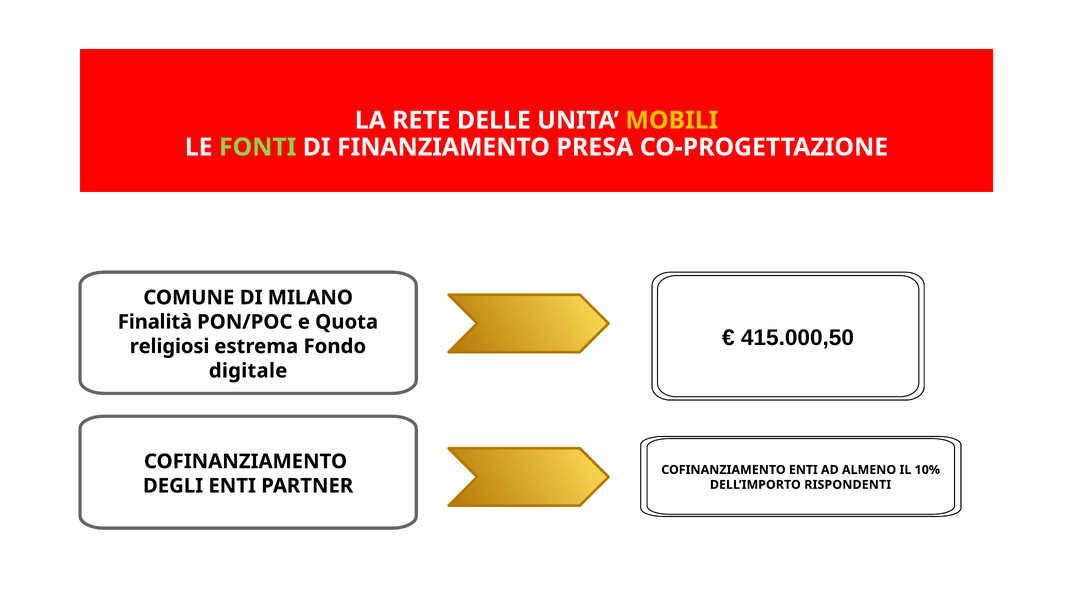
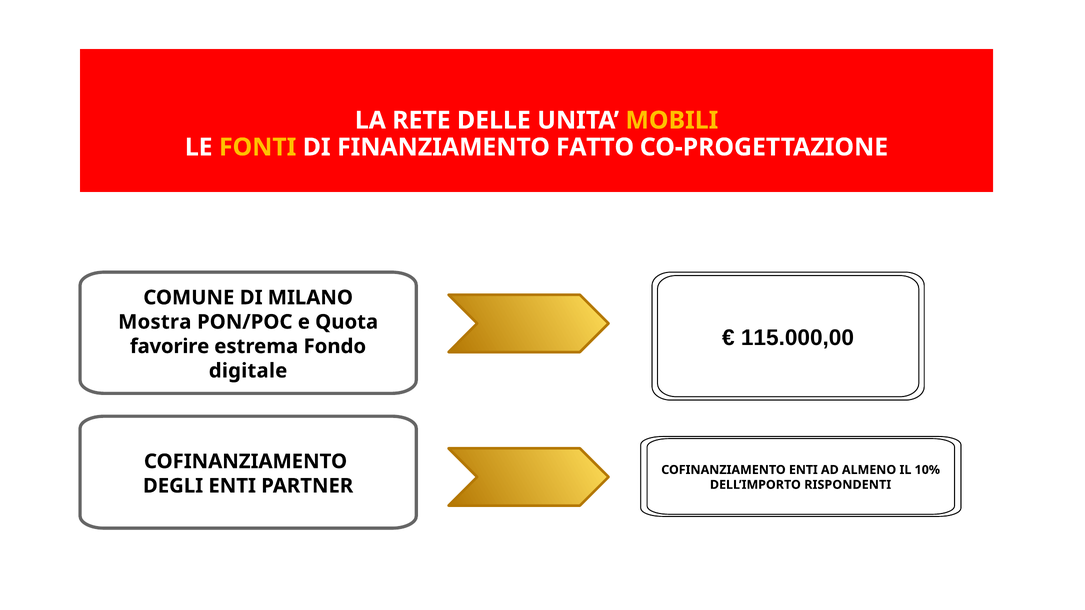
FONTI colour: light green -> yellow (258, 147)
PRESA: PRESA -> FATTO (595, 147)
Finalità: Finalità -> Mostra (155, 322)
415.000,50: 415.000,50 -> 115.000,00 (797, 338)
religiosi: religiosi -> favorire (170, 347)
